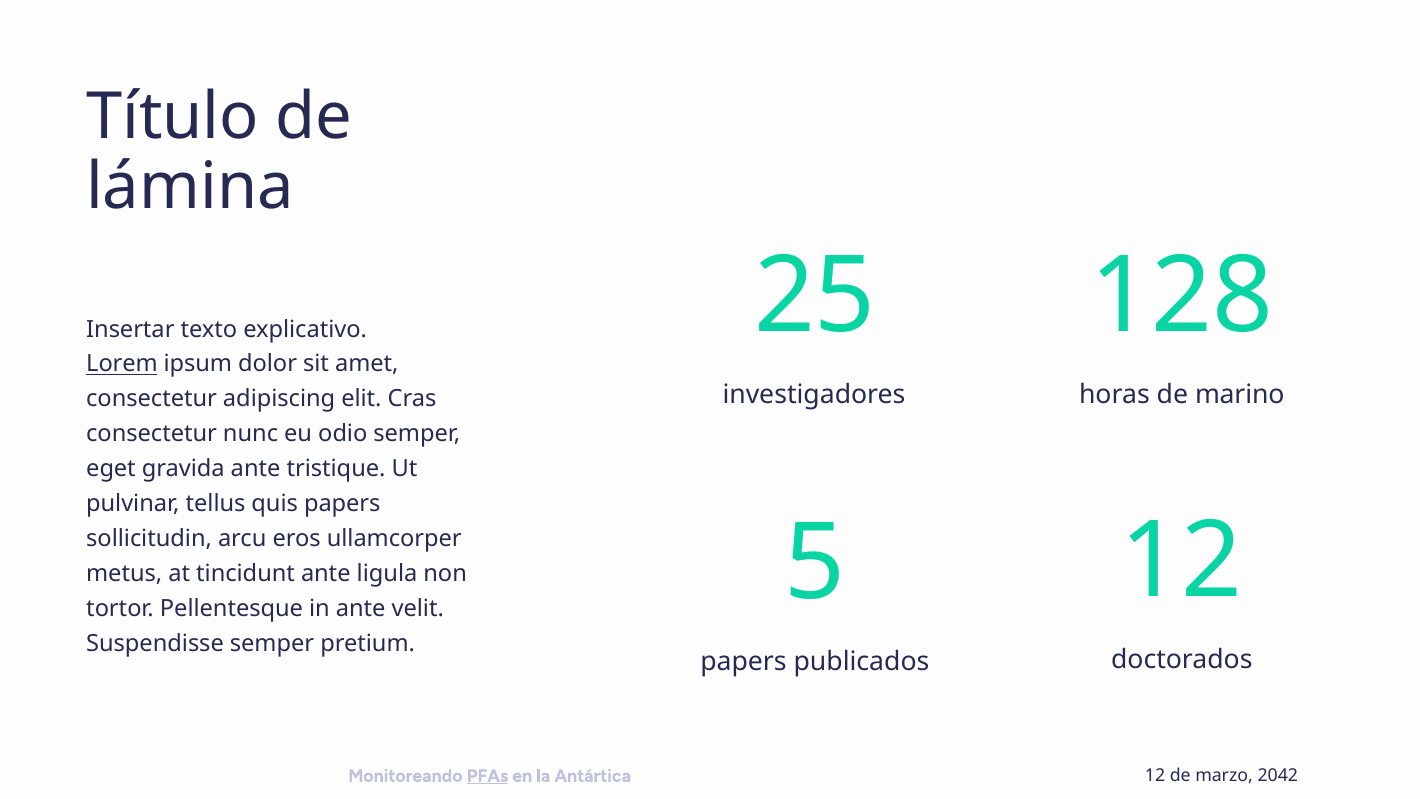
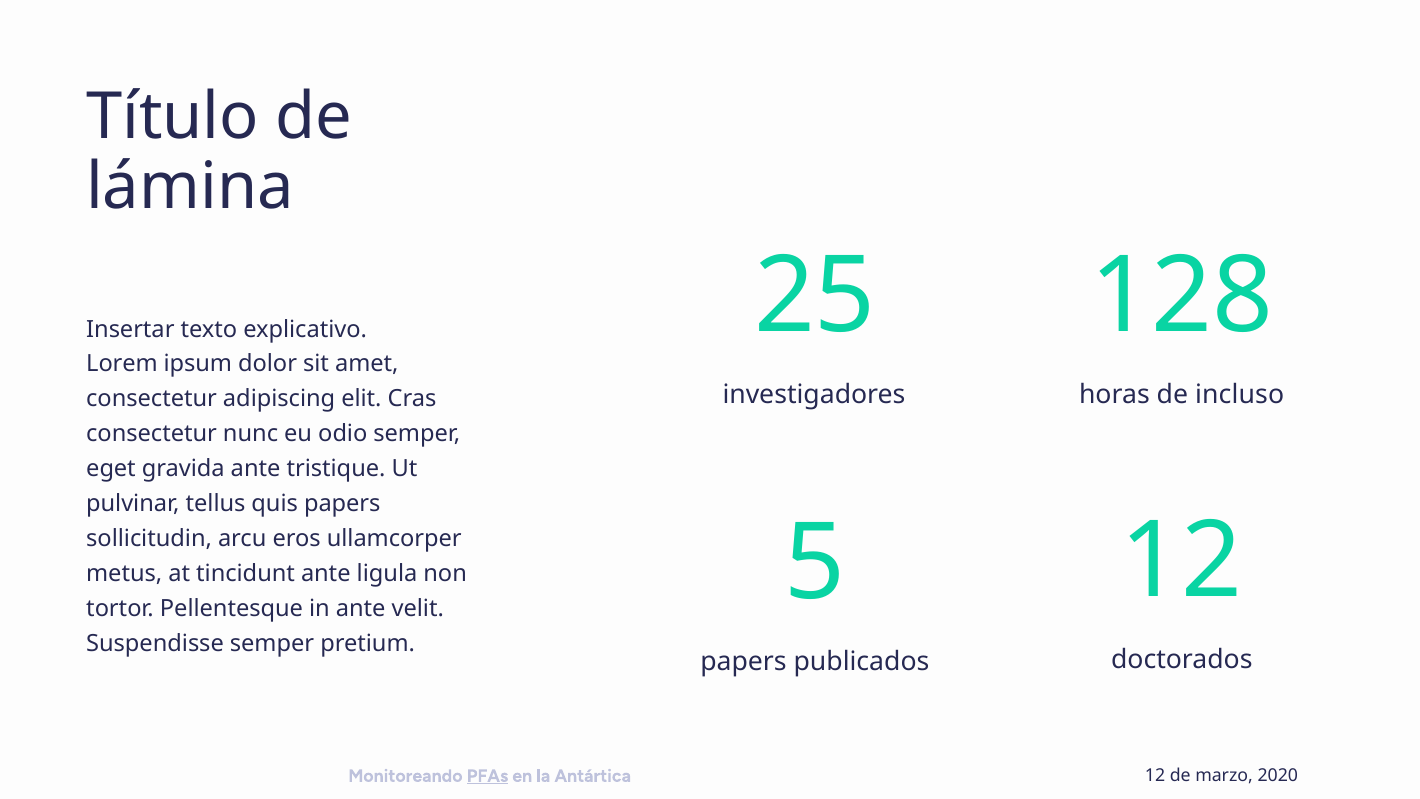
Lorem underline: present -> none (122, 364)
marino: marino -> incluso (1240, 395)
2042: 2042 -> 2020 (1278, 776)
